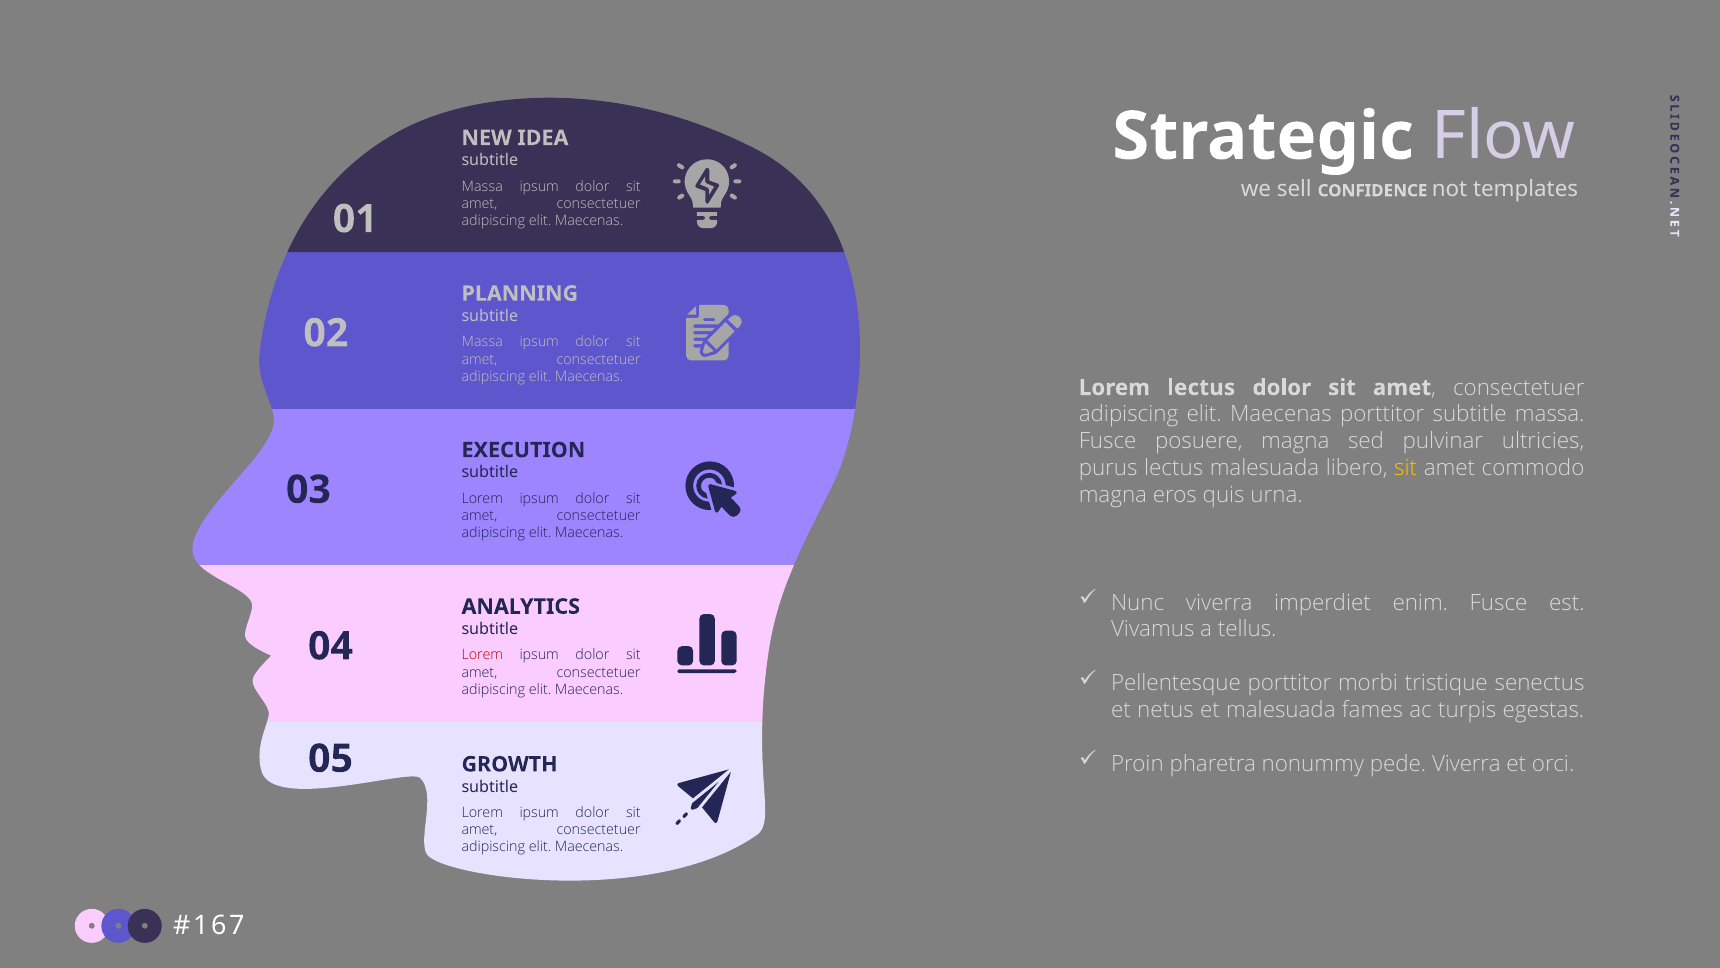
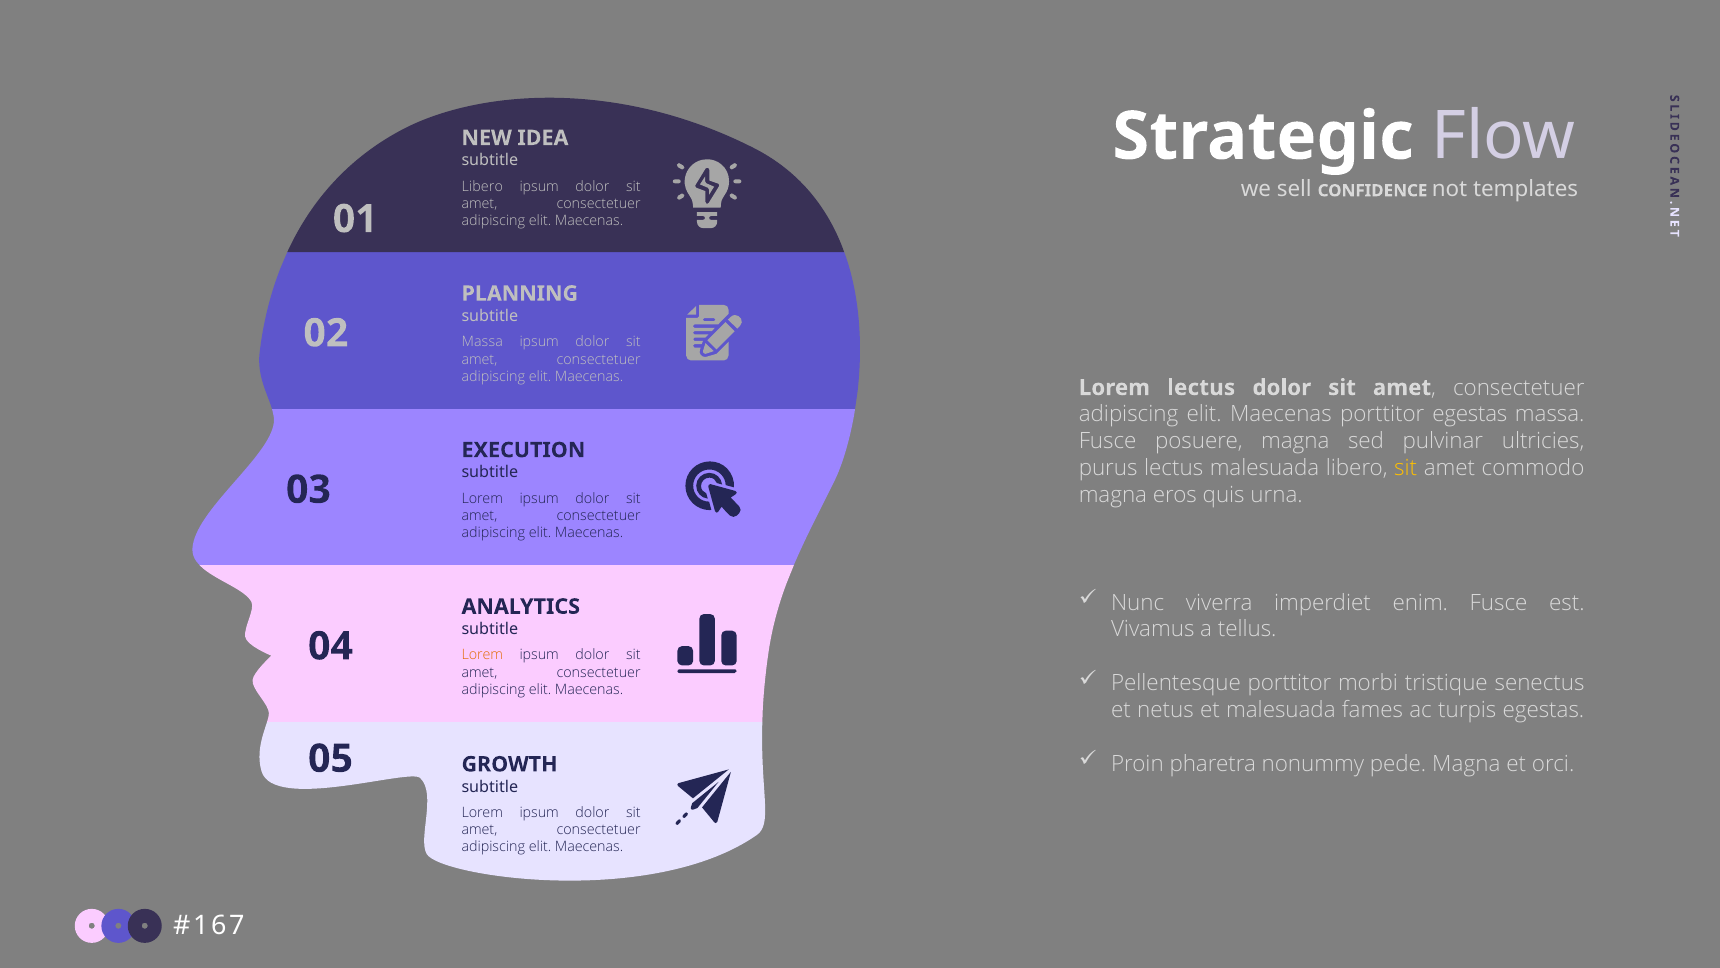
Massa: Massa -> Libero (482, 186)
porttitor subtitle: subtitle -> egestas (1470, 414)
Lorem colour: red -> orange (482, 655)
pede Viverra: Viverra -> Magna (1466, 764)
